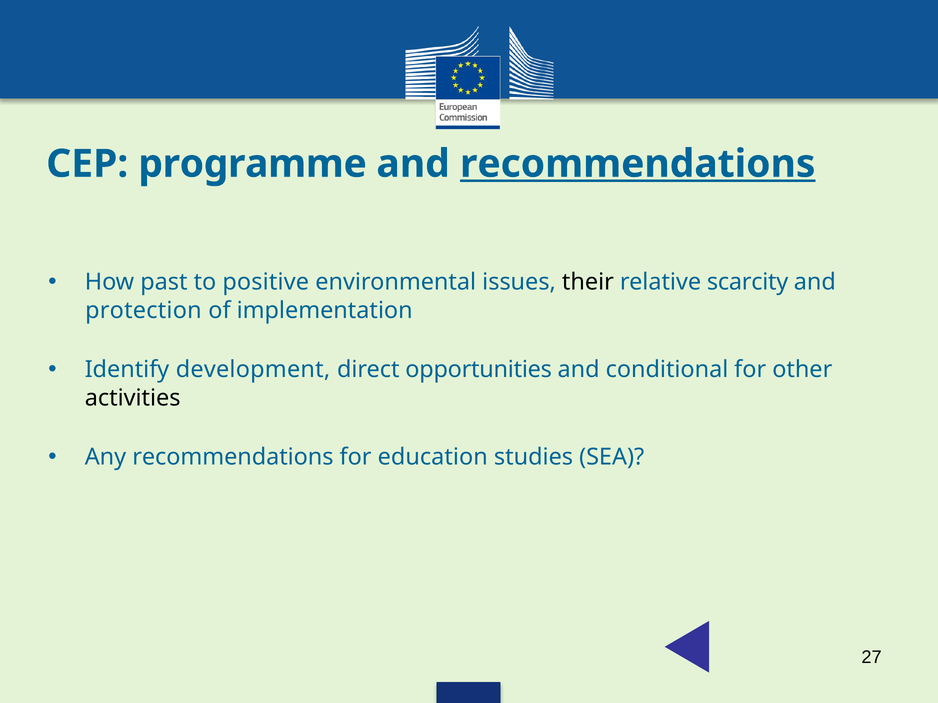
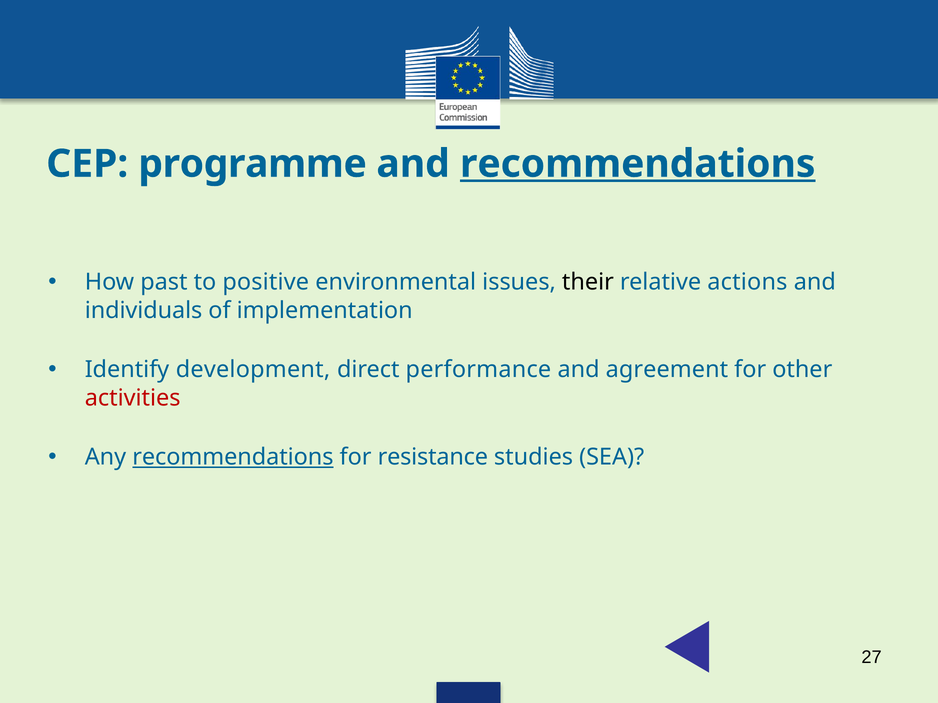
scarcity: scarcity -> actions (747, 282)
protection: protection -> individuals (144, 311)
opportunities: opportunities -> performance (478, 370)
conditional: conditional -> agreement (667, 370)
activities colour: black -> red (133, 398)
recommendations underline: none -> present (233, 457)
education: education -> resistance (433, 457)
